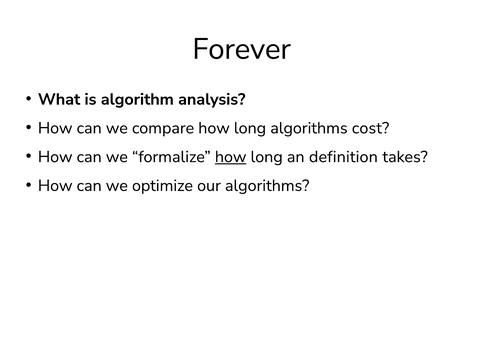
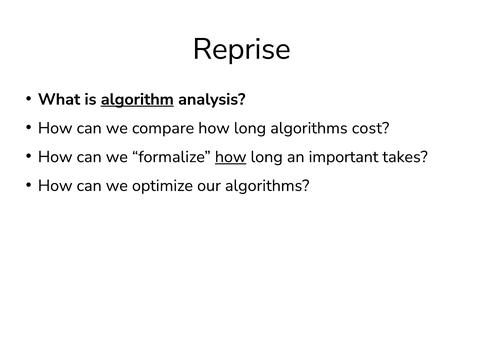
Forever: Forever -> Reprise (242, 49)
algorithm underline: none -> present (137, 99)
definition: definition -> important (344, 157)
